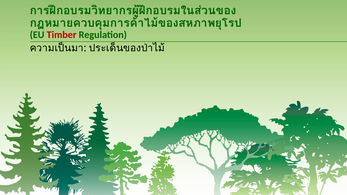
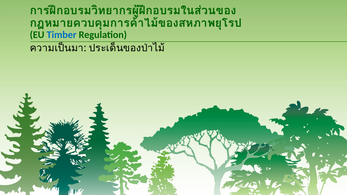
Timber colour: red -> blue (62, 35)
